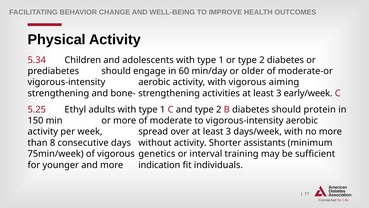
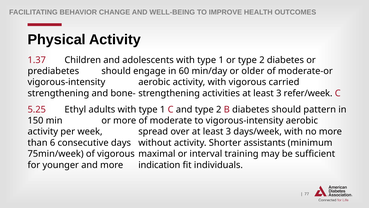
5.34: 5.34 -> 1.37 (37, 60)
aiming: aiming -> carried (284, 82)
early/week: early/week -> refer/week (308, 93)
protein: protein -> pattern (320, 109)
8: 8 -> 6 (53, 142)
genetics: genetics -> maximal (157, 154)
